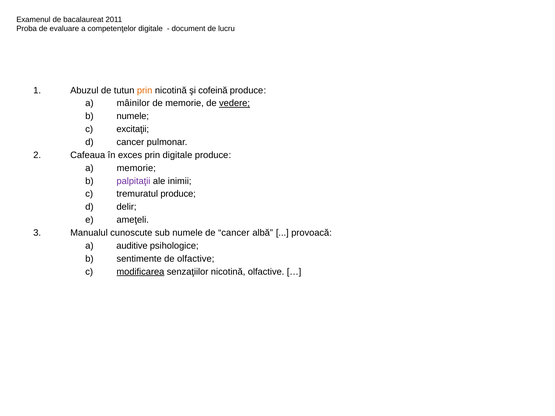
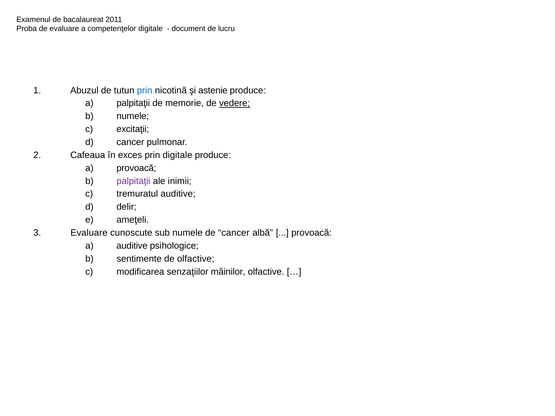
prin colour: orange -> blue (145, 90)
cofeină: cofeină -> astenie (213, 90)
a mâinilor: mâinilor -> palpitaţii (133, 103)
a memorie: memorie -> provoacă (136, 168)
tremuratul produce: produce -> auditive (178, 194)
Manualul: Manualul -> Evaluare (89, 233)
modificarea underline: present -> none (140, 272)
senzaţiilor nicotină: nicotină -> mâinilor (228, 272)
